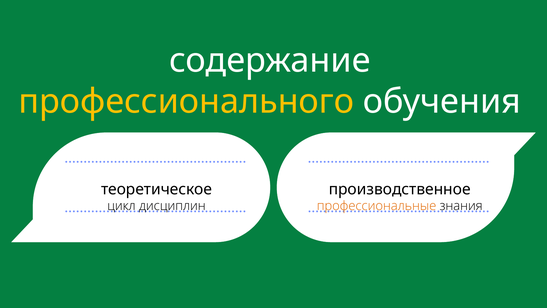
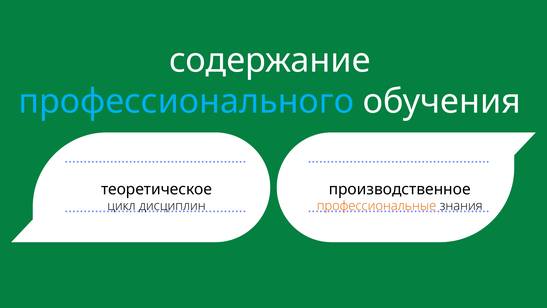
профессионального colour: yellow -> light blue (186, 102)
